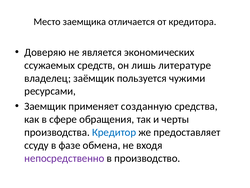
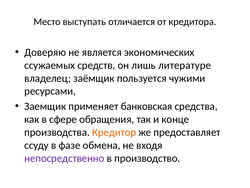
заемщика: заемщика -> выступать (84, 22)
созданную: созданную -> банковская (147, 106)
черты: черты -> конце (175, 119)
Кредитор colour: blue -> orange (114, 132)
